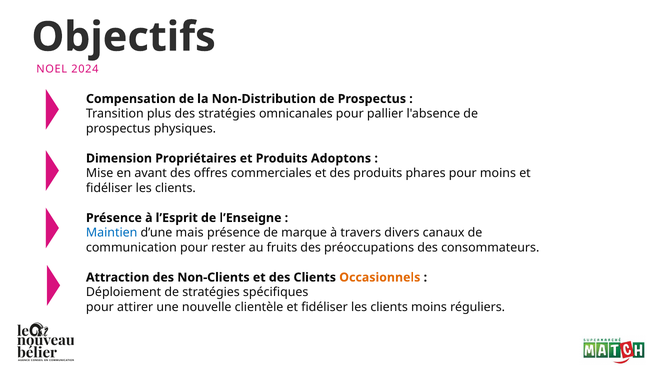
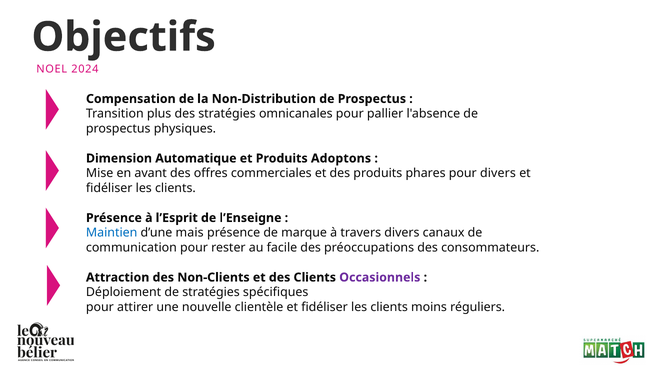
Propriétaires: Propriétaires -> Automatique (196, 159)
pour moins: moins -> divers (498, 173)
fruits: fruits -> facile (282, 248)
Occasionnels colour: orange -> purple (380, 278)
